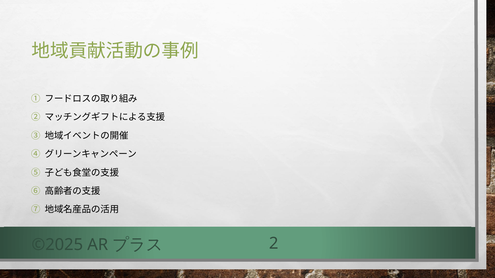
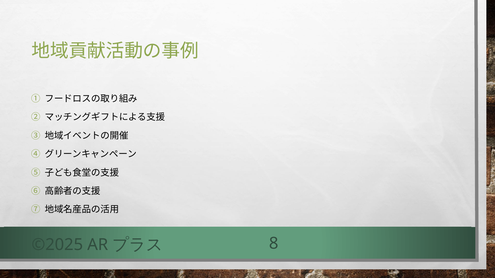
2: 2 -> 8 (274, 244)
